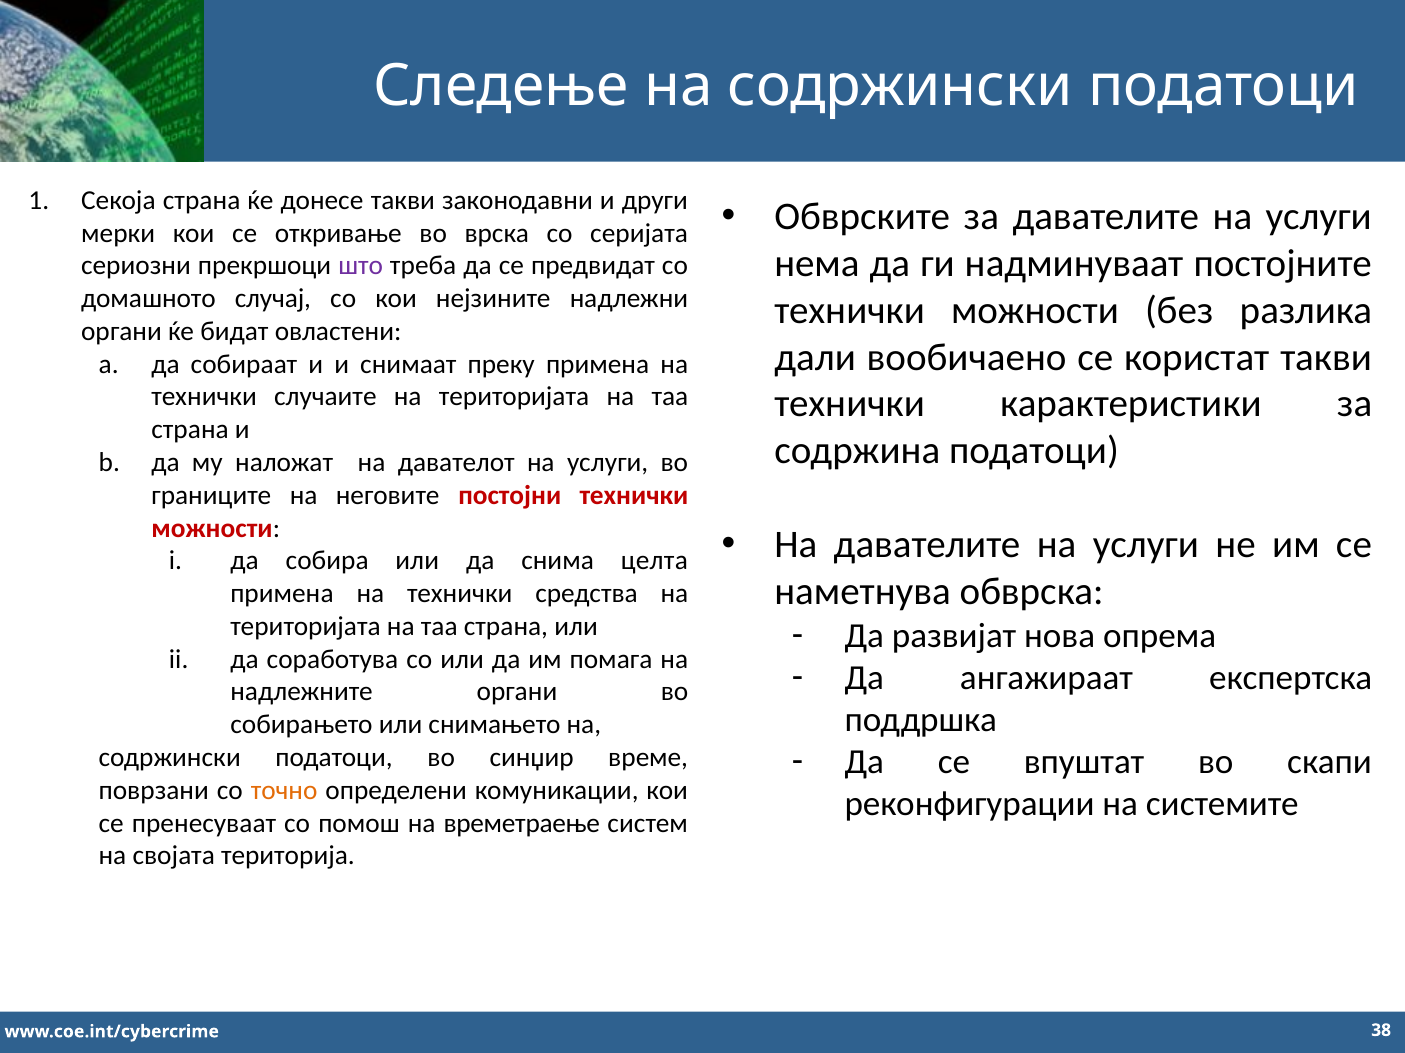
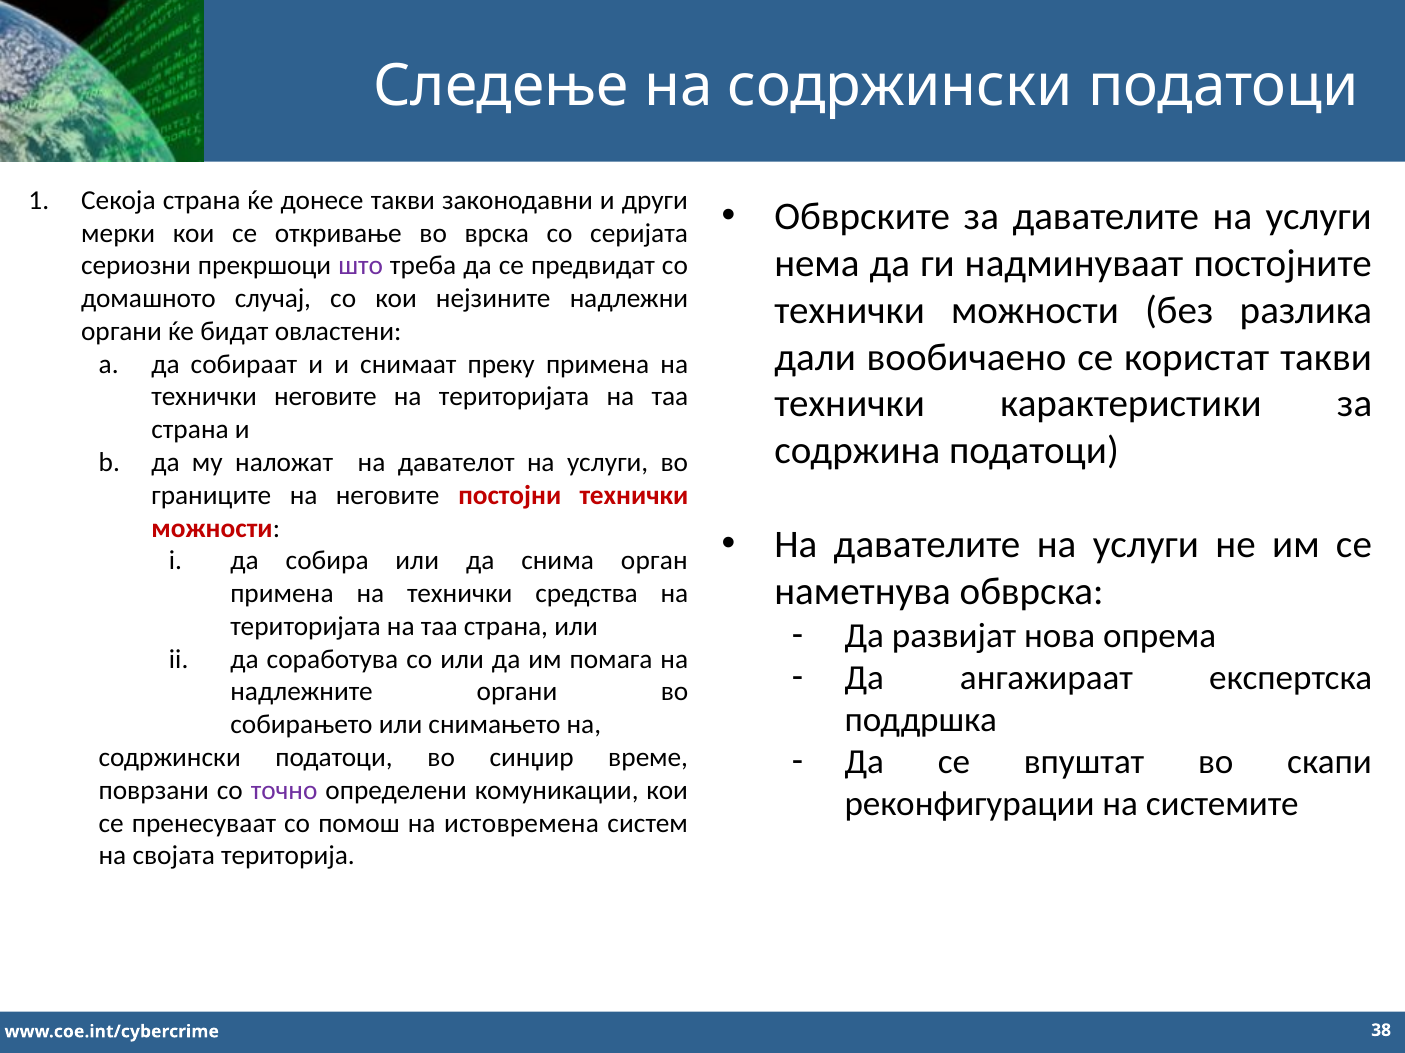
технички случаите: случаите -> неговите (325, 397)
целта: целта -> орган (654, 561)
точно colour: orange -> purple (284, 791)
времетраење: времетраење -> истовремена (522, 824)
